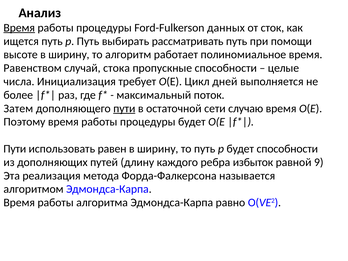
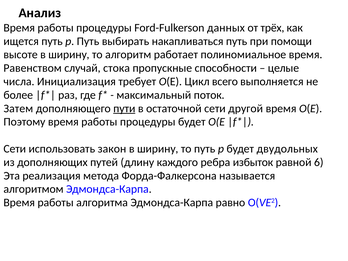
Время underline: present -> none (19, 28)
сток: сток -> трёх (272, 28)
рассматривать: рассматривать -> накапливаться (188, 41)
дней: дней -> всего (225, 82)
случаю: случаю -> другой (246, 108)
Пути: Пути -> Сети (15, 149)
равен: равен -> закон (112, 149)
будет способности: способности -> двудольных (287, 149)
9: 9 -> 6 (319, 162)
